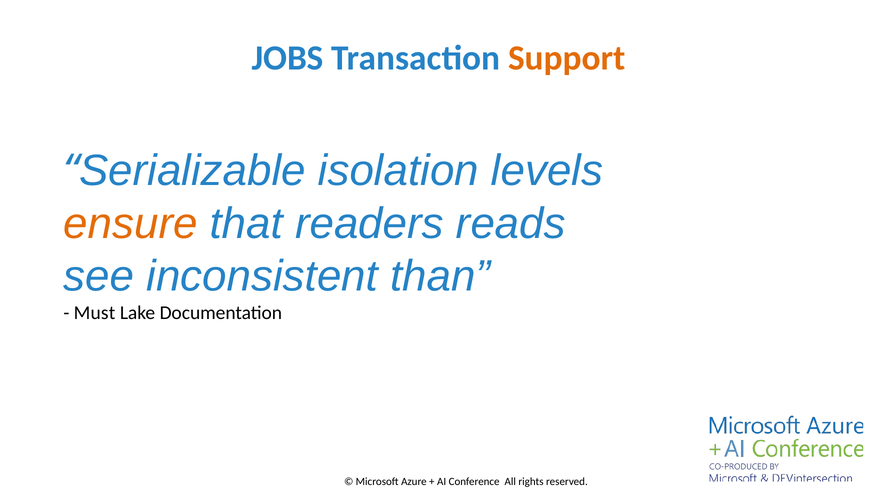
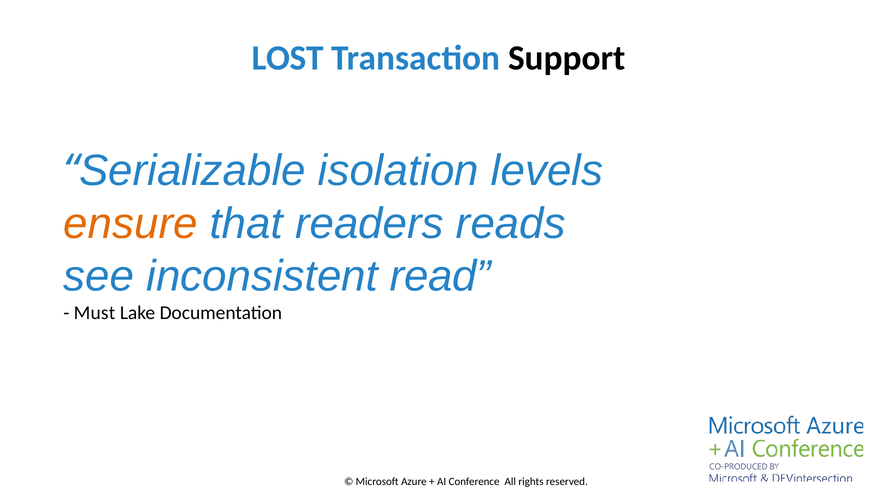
JOBS: JOBS -> LOST (288, 58)
Support colour: orange -> black (567, 58)
than: than -> read (440, 276)
